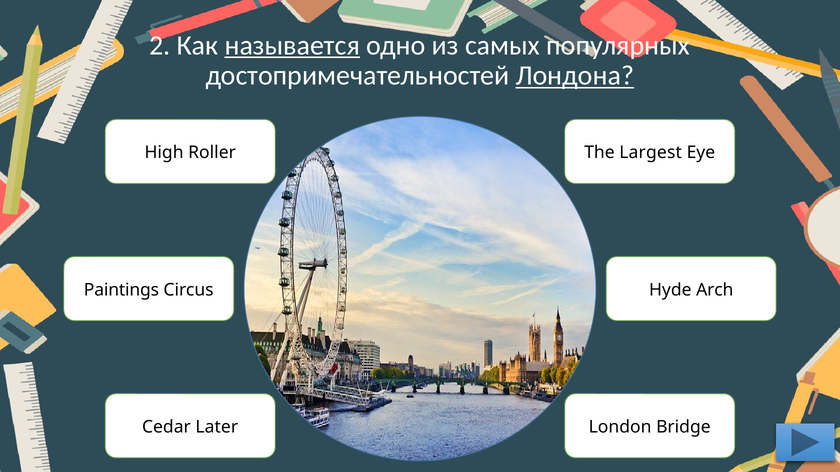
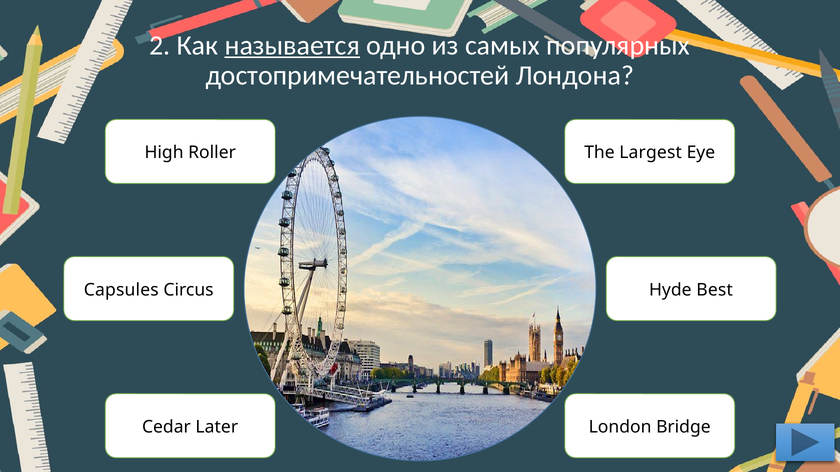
Лондона underline: present -> none (575, 76)
Paintings: Paintings -> Capsules (121, 290)
Arch: Arch -> Best (715, 290)
